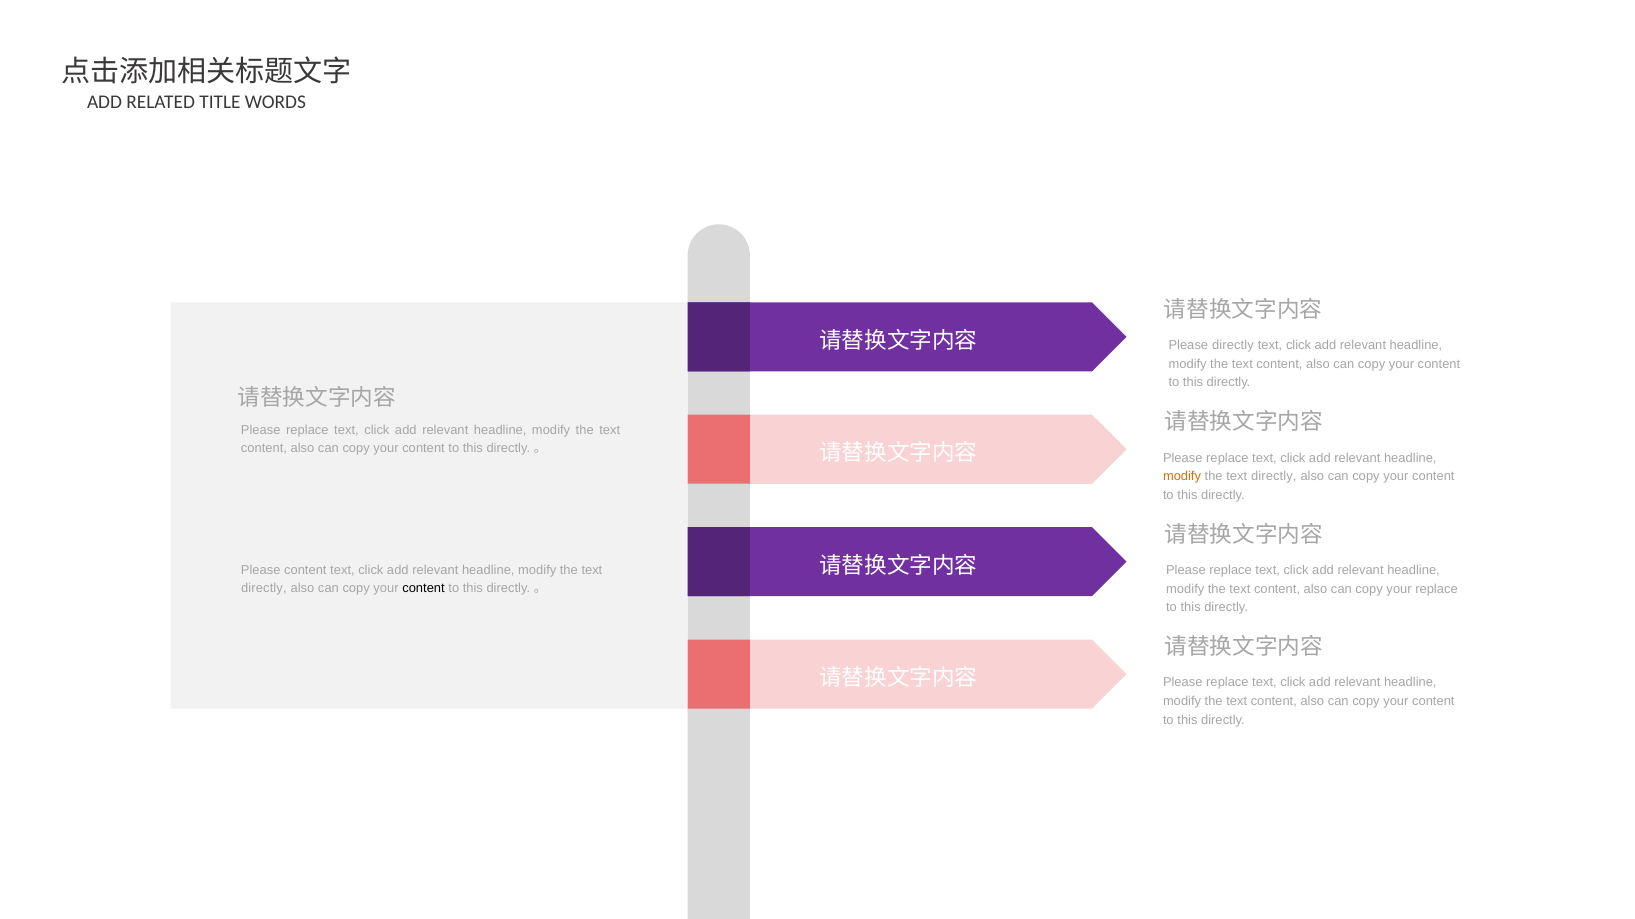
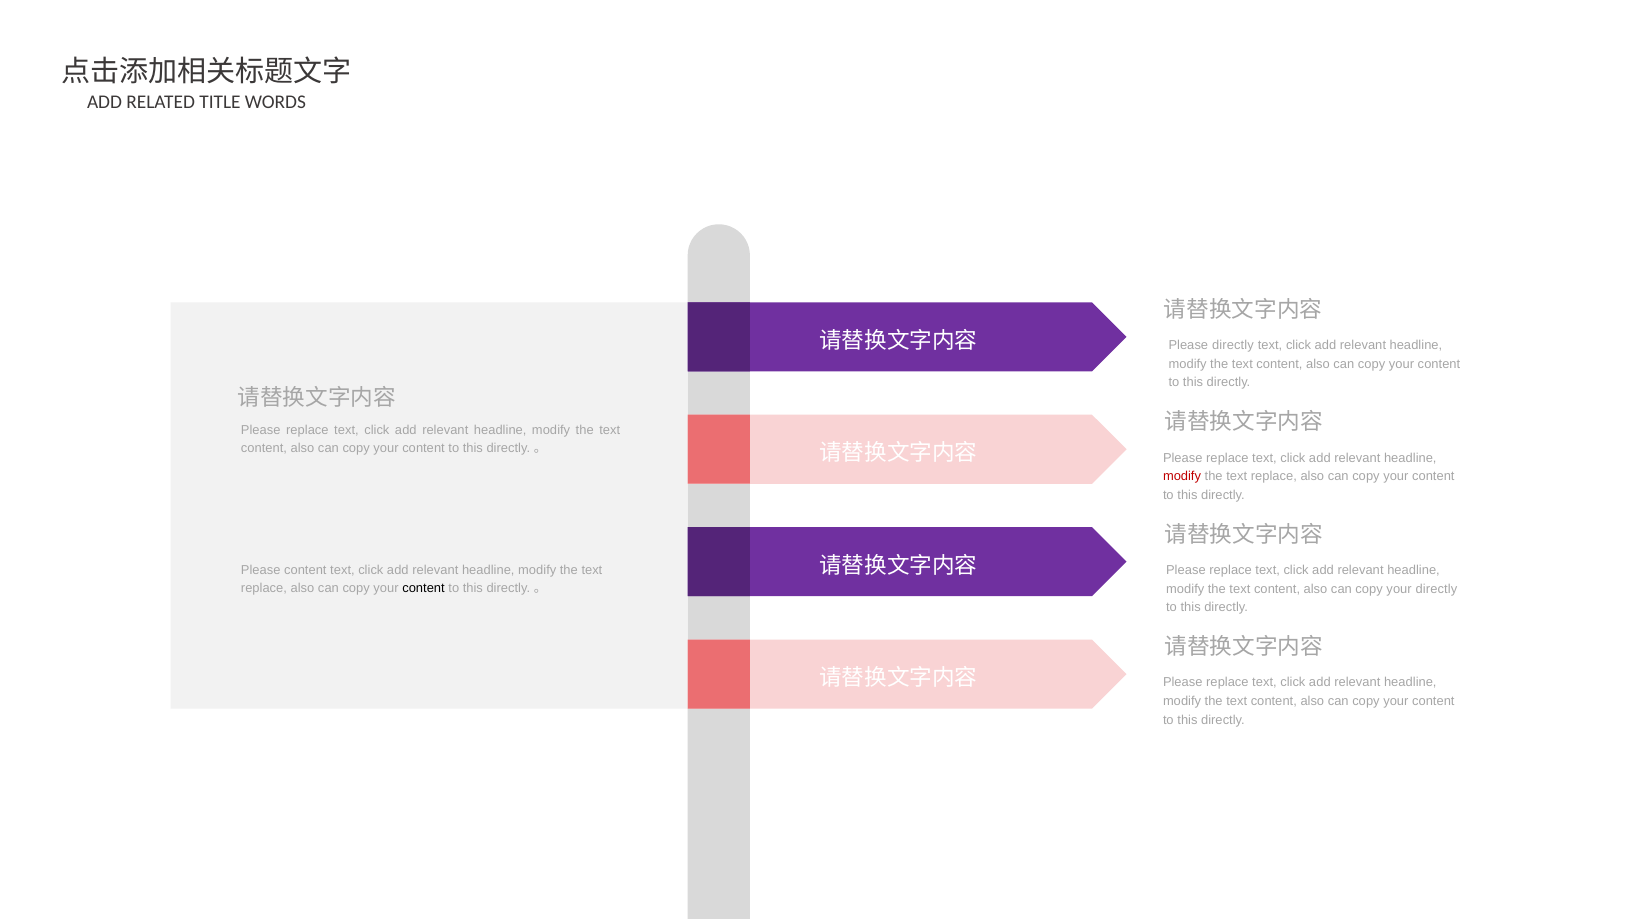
modify colour: orange -> red (1182, 477)
directly: directly -> replace (1274, 477)
directly: directly -> replace (264, 589)
your replace: replace -> directly (1436, 589)
